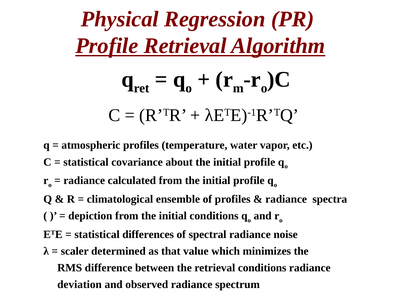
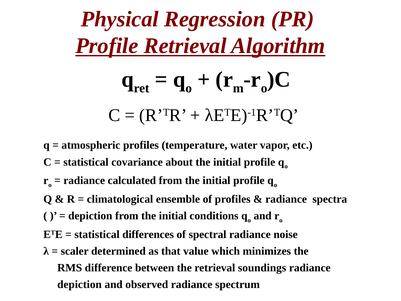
retrieval conditions: conditions -> soundings (262, 268)
deviation: deviation -> depiction (80, 284)
